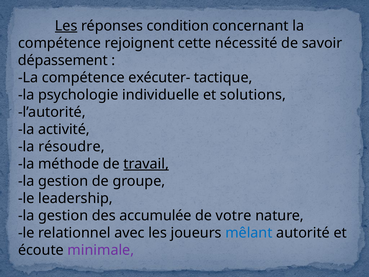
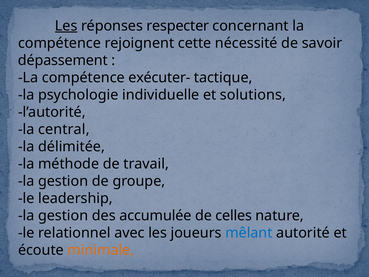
condition: condition -> respecter (178, 26)
activité: activité -> central (64, 129)
résoudre: résoudre -> délimitée (72, 146)
travail underline: present -> none (146, 164)
votre: votre -> celles (234, 215)
minimale colour: purple -> orange (101, 250)
